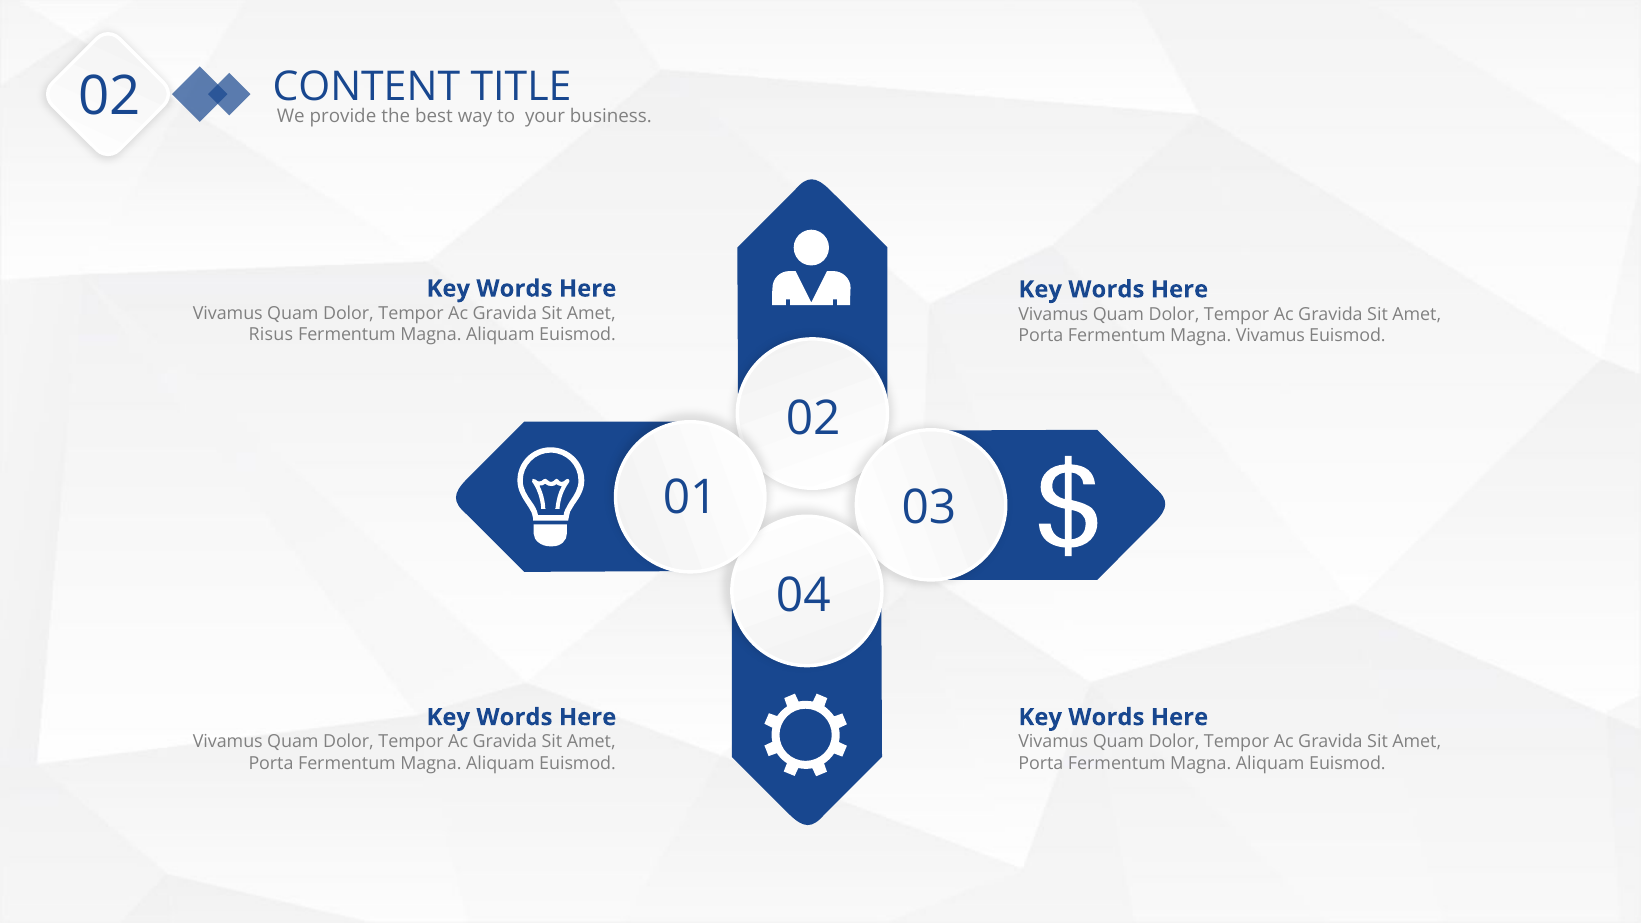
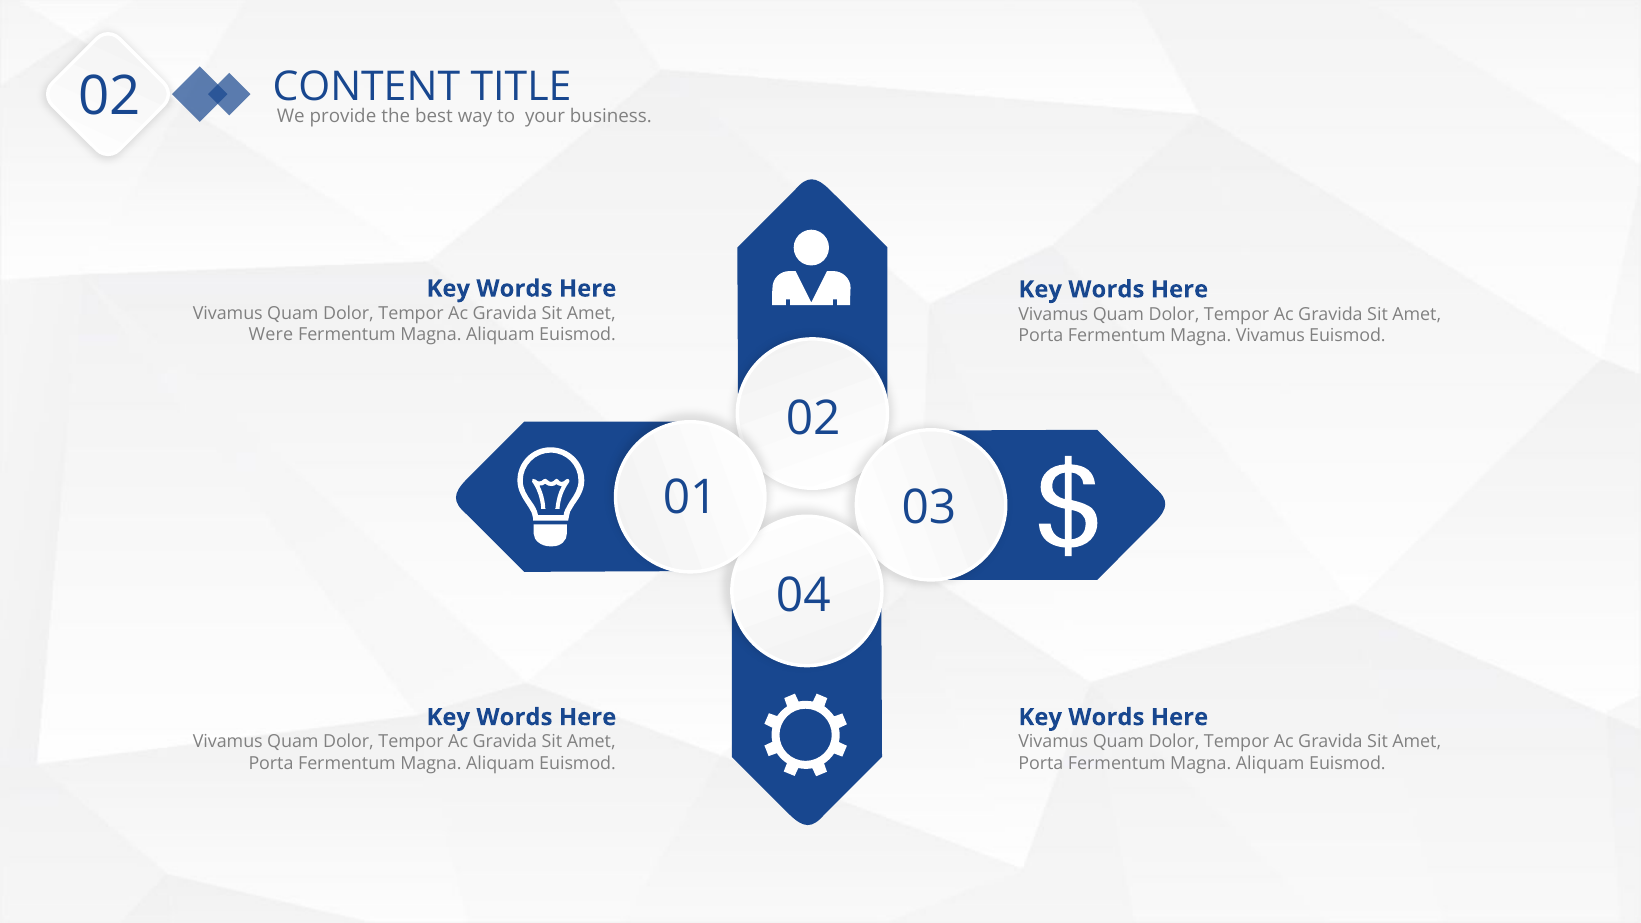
Risus: Risus -> Were (271, 335)
